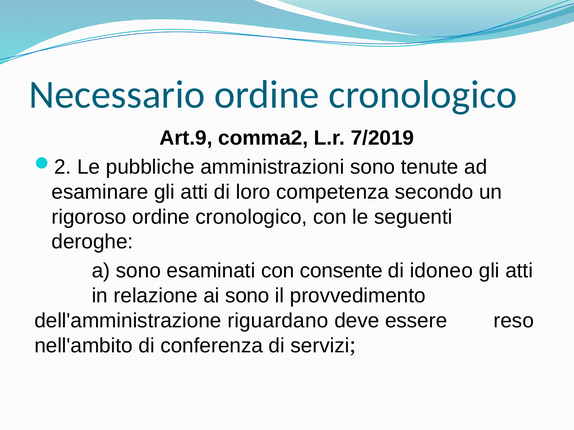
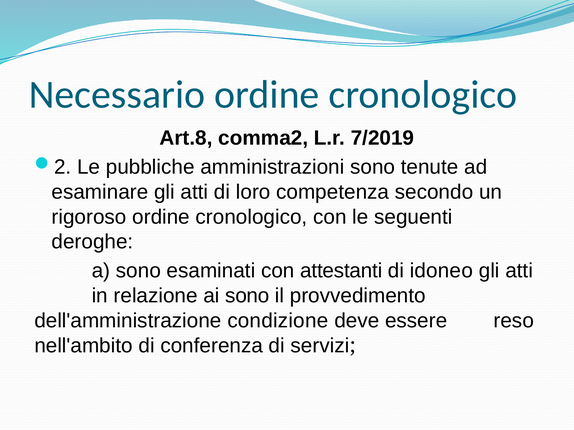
Art.9: Art.9 -> Art.8 (186, 138)
consente: consente -> attestanti (341, 271)
riguardano: riguardano -> condizione (278, 321)
